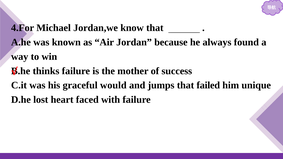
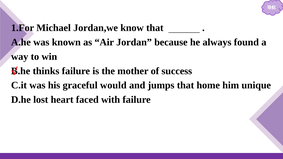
4.For: 4.For -> 1.For (23, 28)
failed: failed -> home (208, 85)
